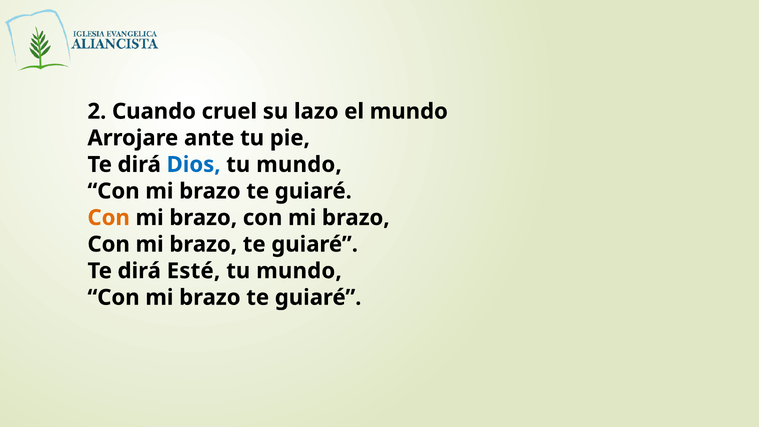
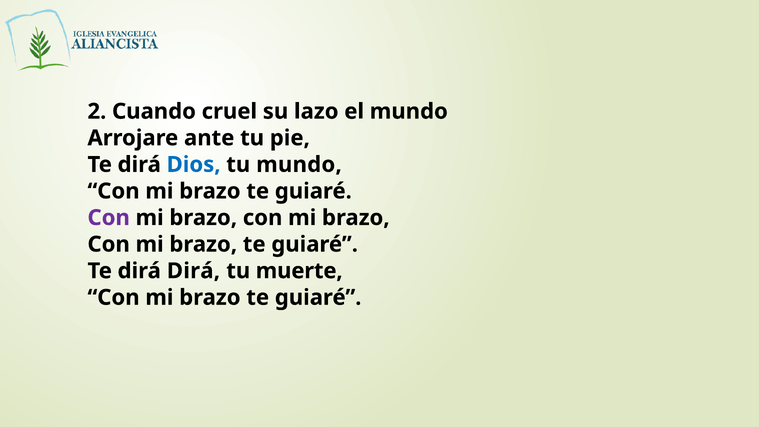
Con colour: orange -> purple (109, 218)
dirá Esté: Esté -> Dirá (193, 271)
mundo: mundo -> muerte (299, 271)
